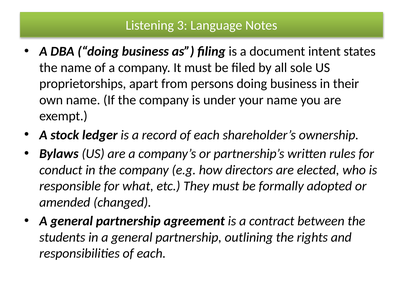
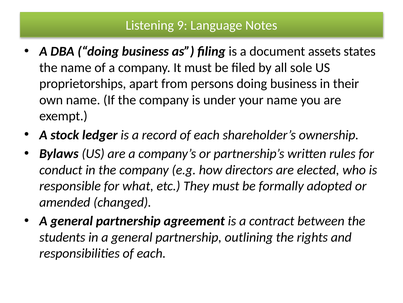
3: 3 -> 9 (182, 25)
intent: intent -> assets (324, 51)
